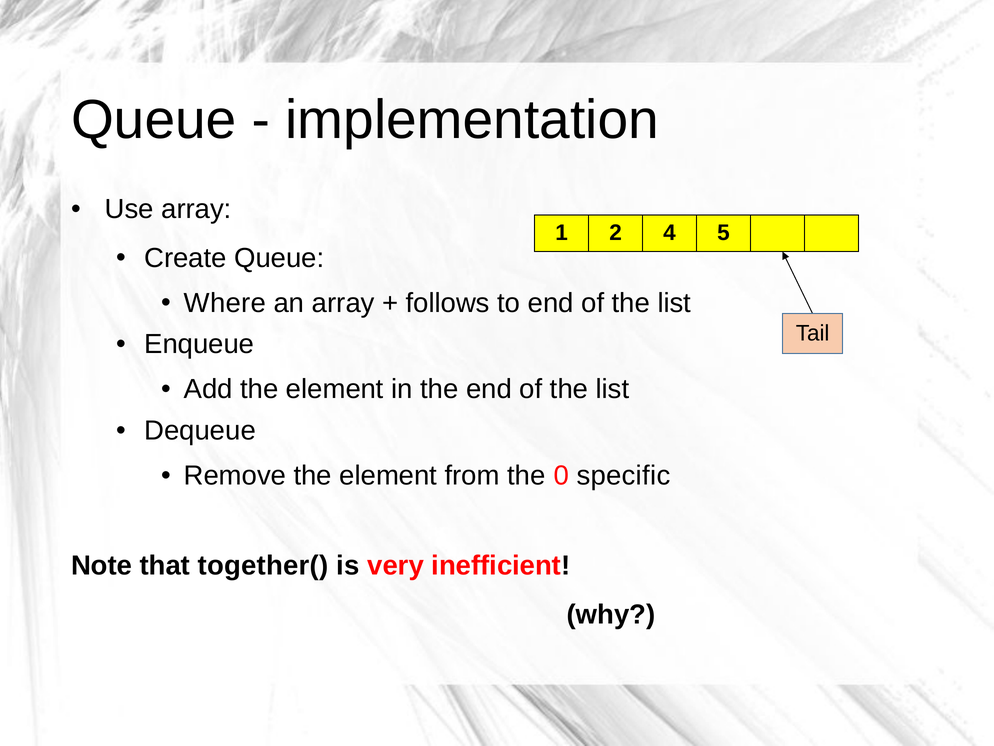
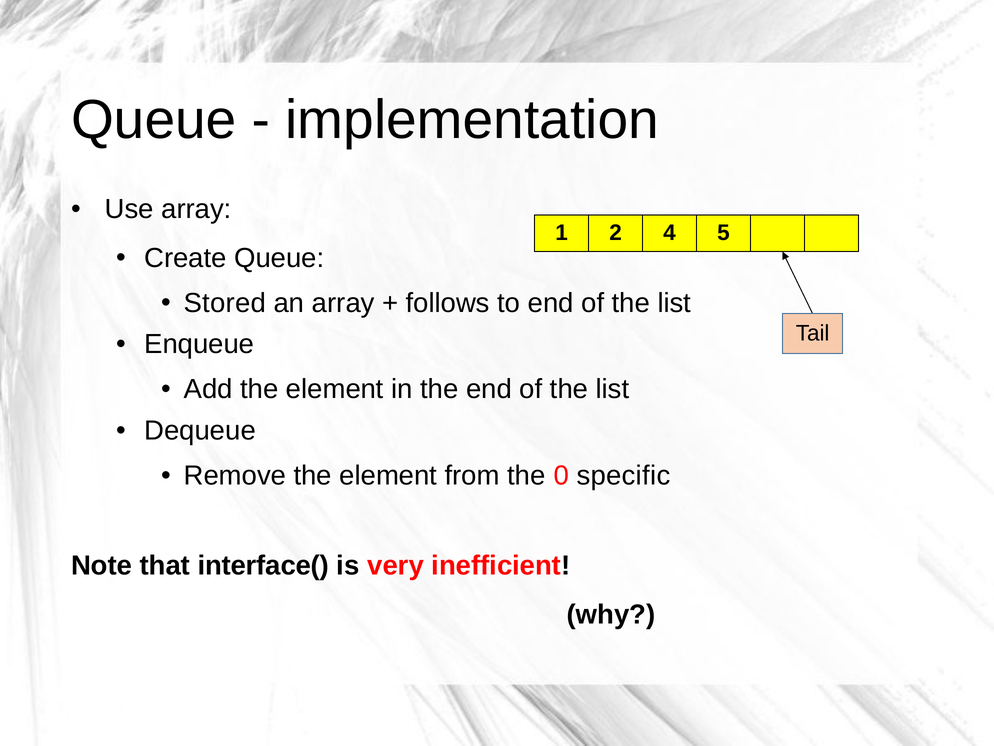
Where: Where -> Stored (225, 303)
together(: together( -> interface( (263, 565)
